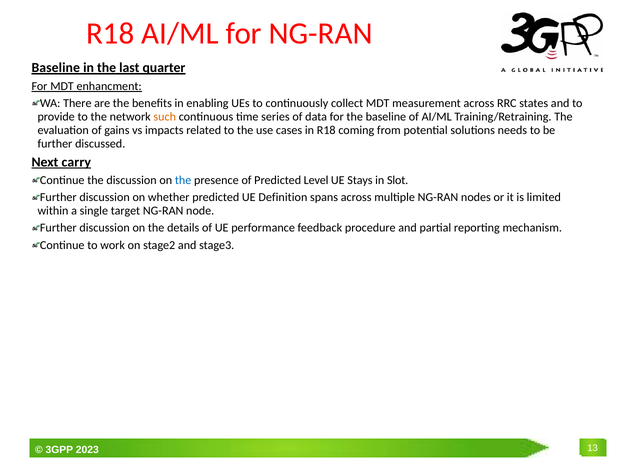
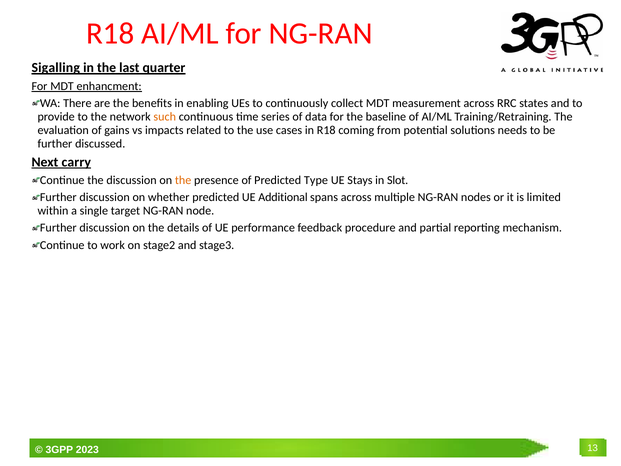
Baseline: Baseline -> Sigalling (56, 68)
the colour: blue -> orange (183, 180)
Level: Level -> Type (316, 180)
Definition: Definition -> Additional (283, 197)
